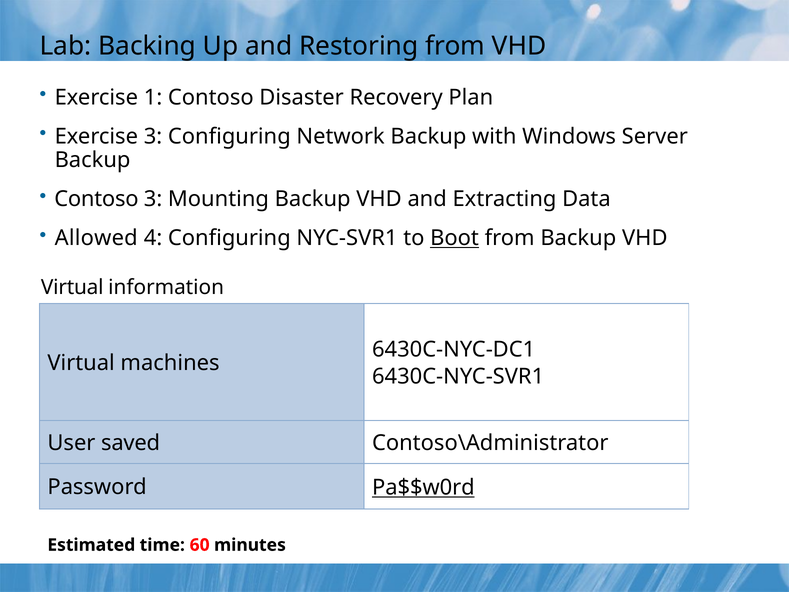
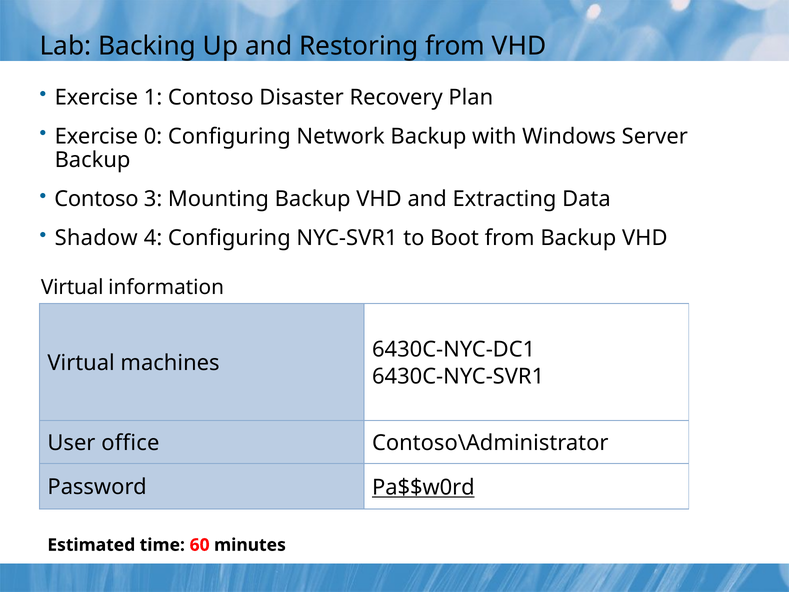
Exercise 3: 3 -> 0 (153, 136)
Allowed: Allowed -> Shadow (96, 238)
Boot underline: present -> none (455, 238)
saved: saved -> office (130, 443)
